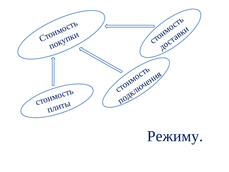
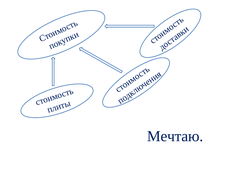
Режиму: Режиму -> Мечтаю (175, 136)
